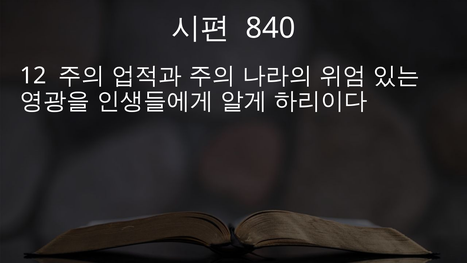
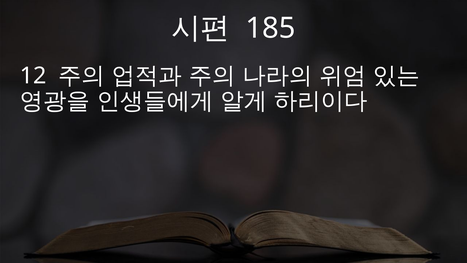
840: 840 -> 185 (271, 28)
